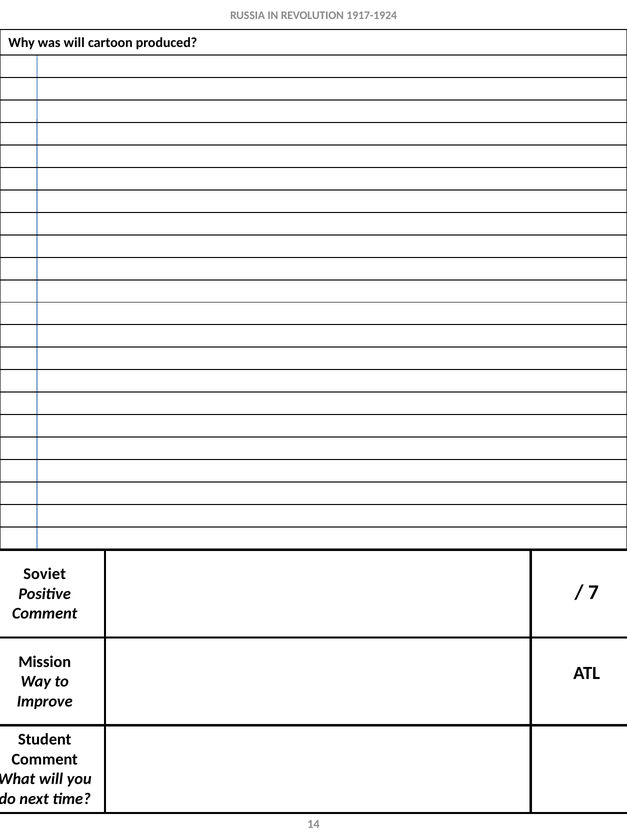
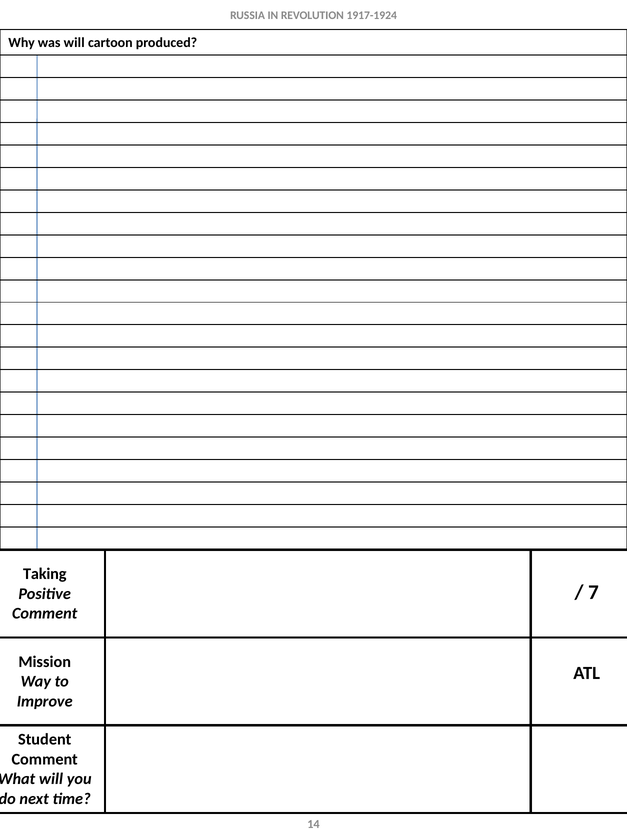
Soviet: Soviet -> Taking (45, 574)
